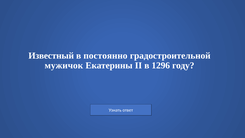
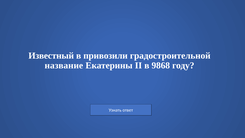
постоянно: постоянно -> привозили (106, 56)
мужичок: мужичок -> название (64, 65)
1296: 1296 -> 9868 (161, 65)
